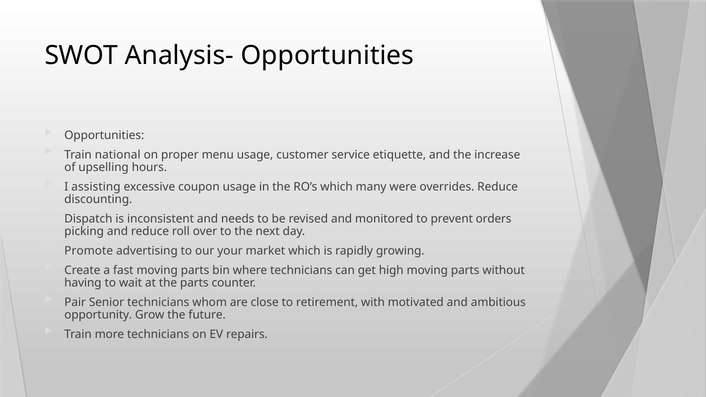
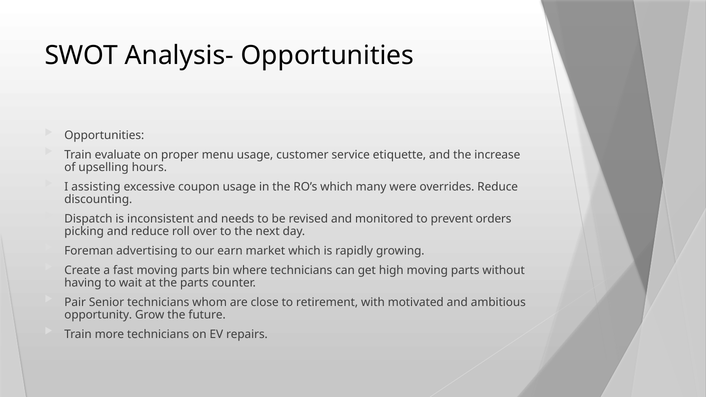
national: national -> evaluate (118, 155)
Promote: Promote -> Foreman (89, 251)
your: your -> earn (230, 251)
